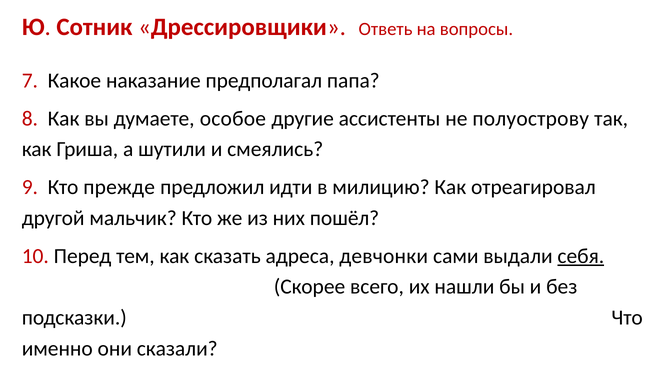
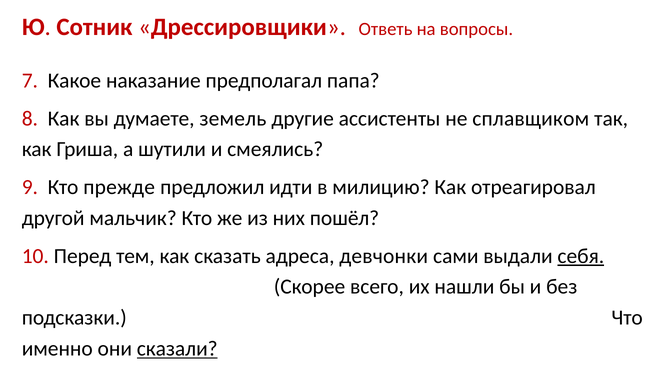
особое: особое -> земель (233, 118)
полуострову: полуострову -> сплавщиком (531, 118)
сказали underline: none -> present (177, 349)
